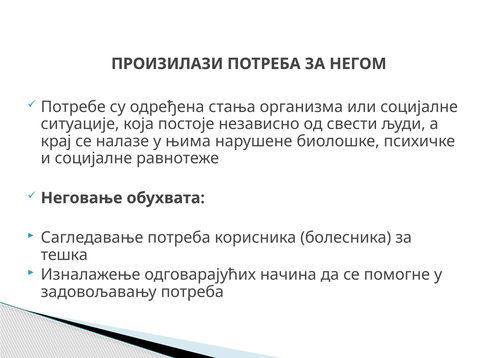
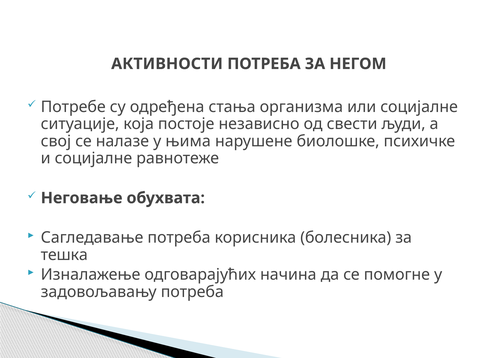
ПРОИЗИЛАЗИ: ПРОИЗИЛАЗИ -> АКТИВНОСТИ (167, 64)
крај: крај -> свој (56, 141)
